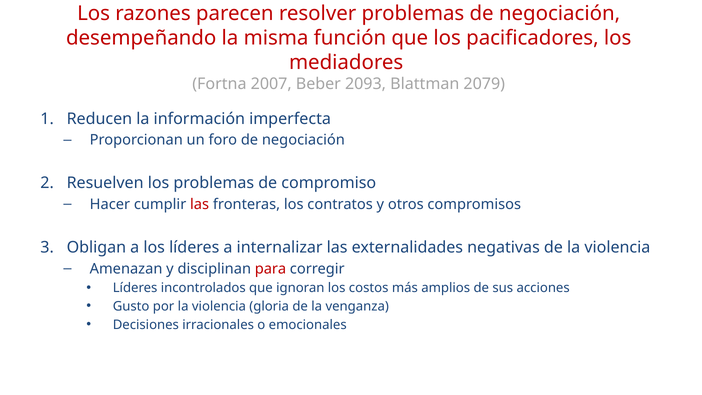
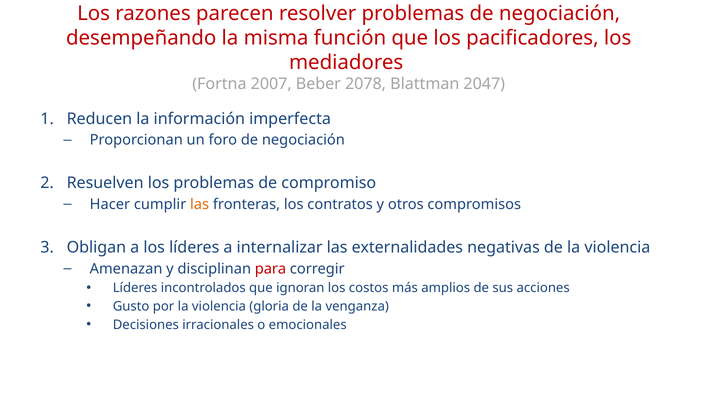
2093: 2093 -> 2078 (366, 84)
2079: 2079 -> 2047 (484, 84)
las colour: red -> orange (200, 204)
